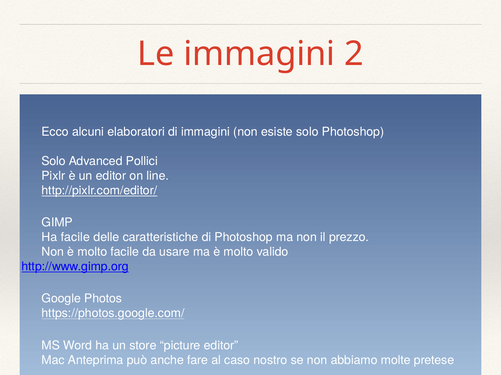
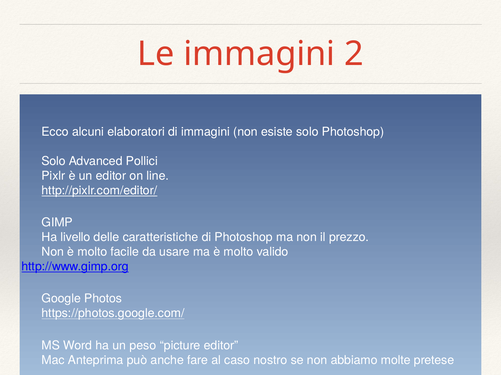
facile: facile -> livello (75, 238)
store: store -> peso (143, 346)
